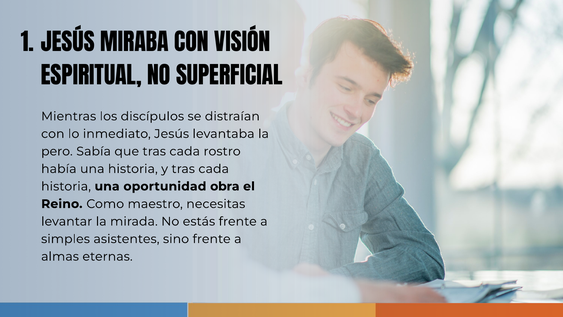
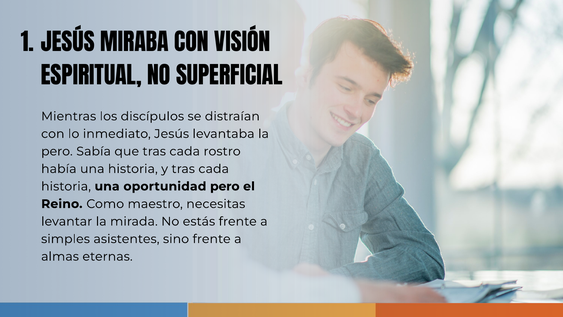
oportunidad obra: obra -> pero (225, 186)
